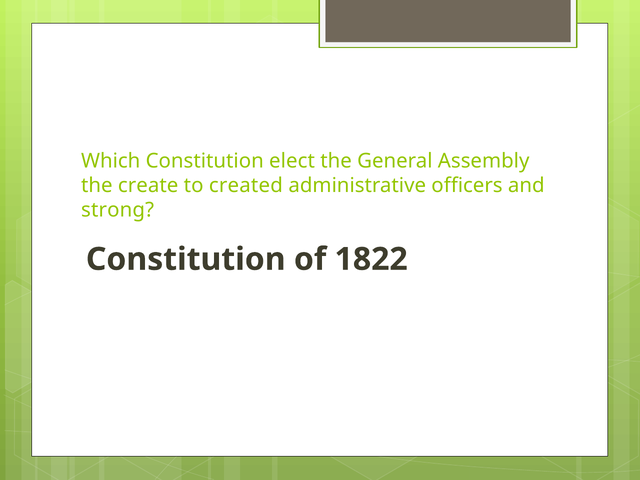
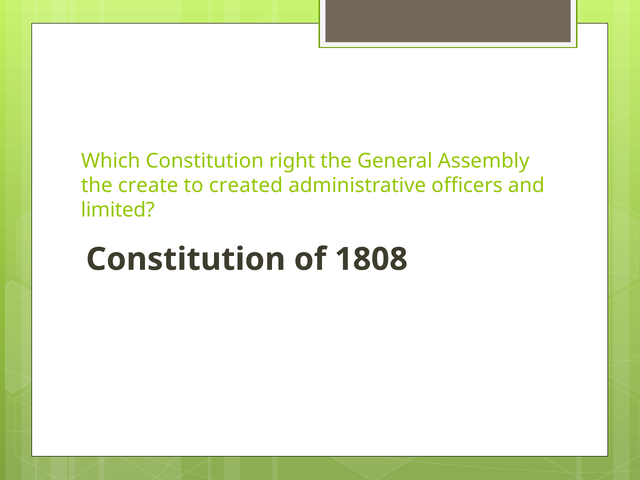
elect: elect -> right (292, 161)
strong: strong -> limited (118, 210)
1822: 1822 -> 1808 (371, 259)
